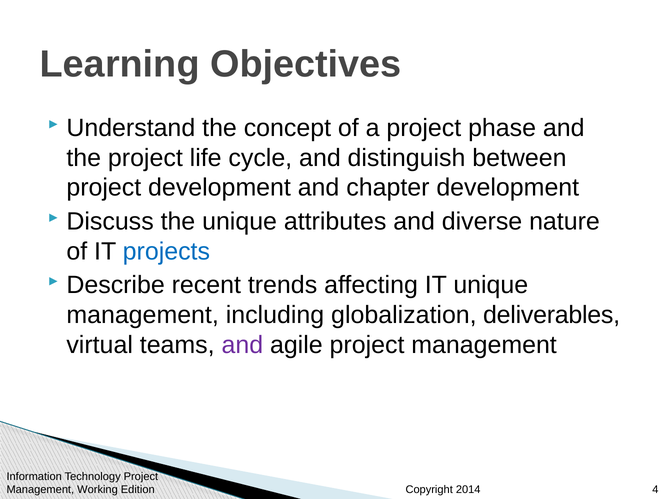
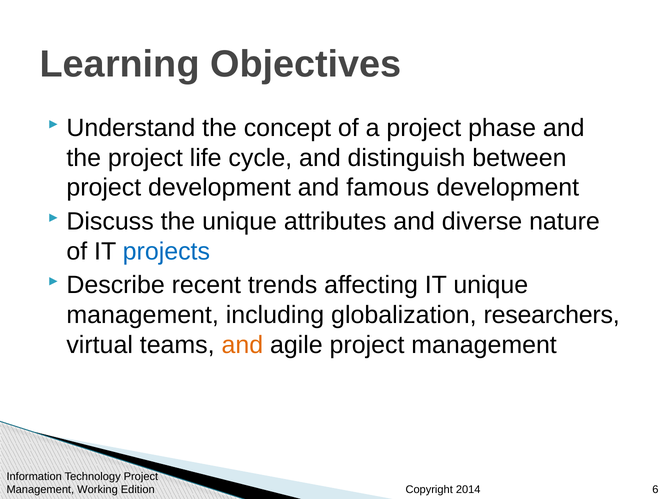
chapter: chapter -> famous (388, 188)
deliverables: deliverables -> researchers (552, 315)
and colour: purple -> orange (242, 345)
4: 4 -> 6 (655, 490)
